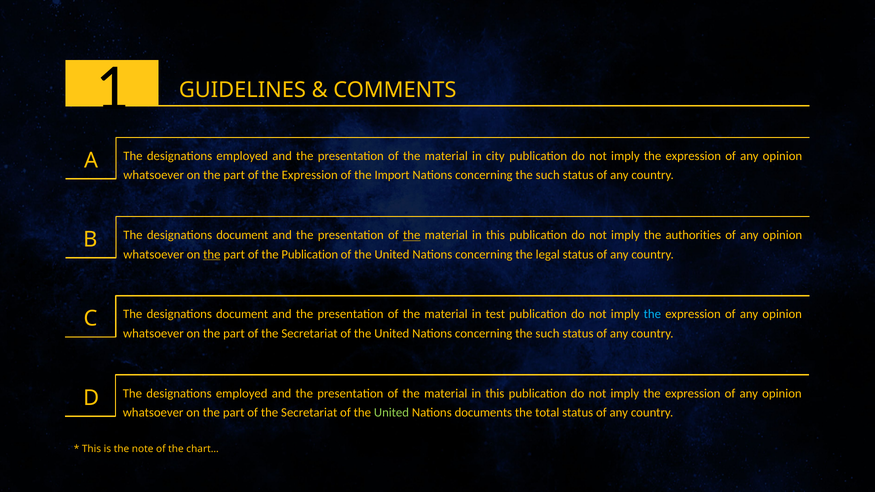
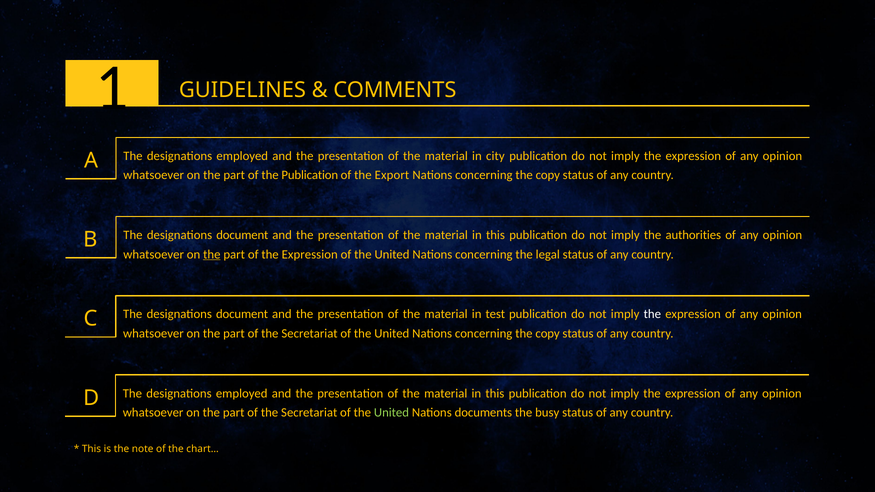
of the Expression: Expression -> Publication (310, 175)
Import: Import -> Export (392, 175)
such: such -> copy (548, 175)
the underline: present -> none (412, 235)
of the Publication: Publication -> Expression (310, 254)
the colour: light blue -> white (652, 314)
such: such -> copy (548, 334)
total: total -> busy (547, 413)
